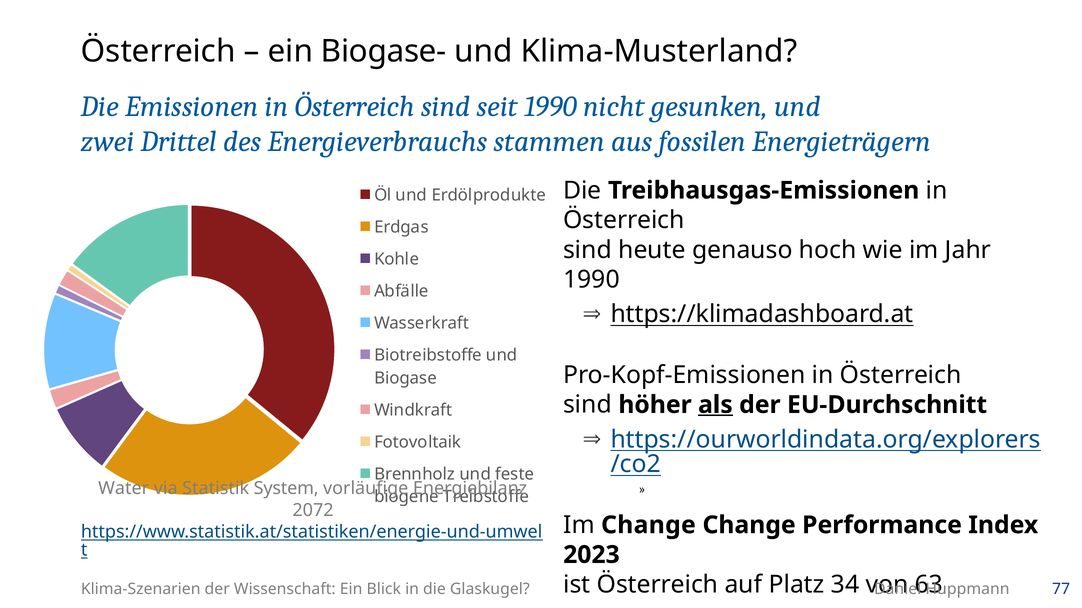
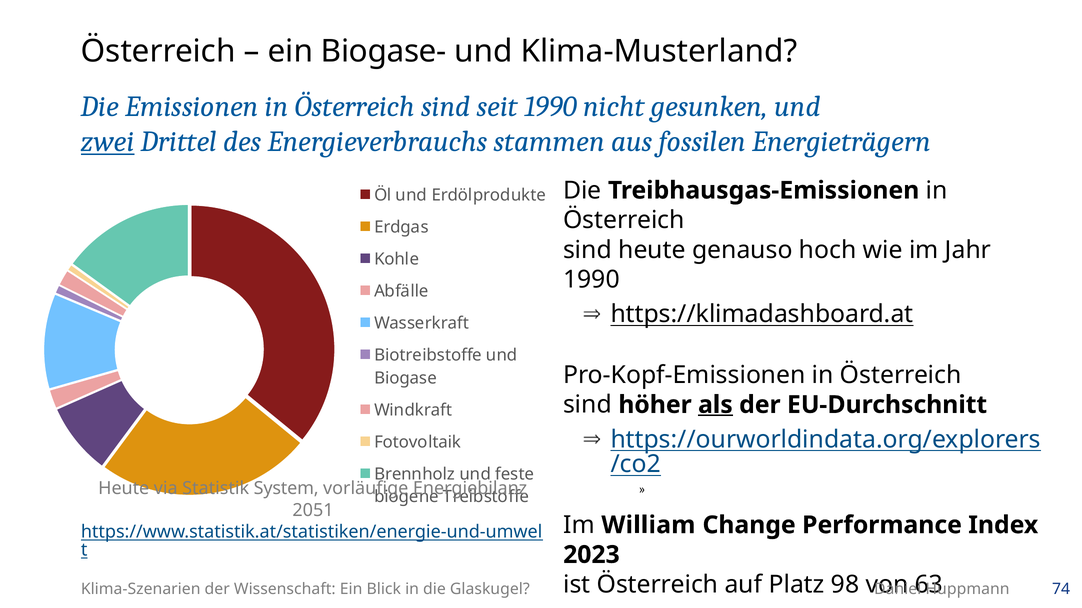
zwei underline: none -> present (108, 142)
Water: Water -> Heute (124, 489)
2072: 2072 -> 2051 (313, 511)
Im Change: Change -> William (648, 526)
34: 34 -> 98 (845, 585)
77: 77 -> 74 (1061, 590)
